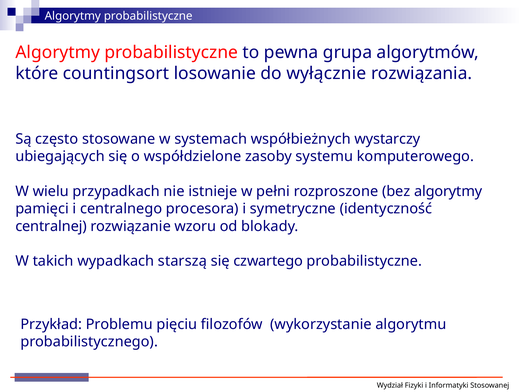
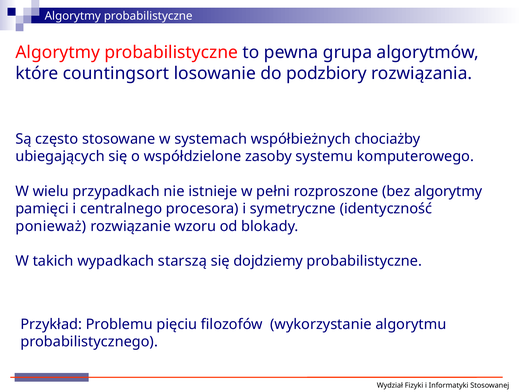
wyłącznie: wyłącznie -> podzbiory (327, 73)
wystarczy: wystarczy -> chociażby (387, 139)
centralnej: centralnej -> ponieważ (51, 226)
czwartego: czwartego -> dojdziemy (268, 261)
